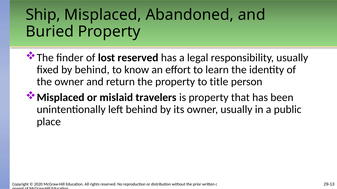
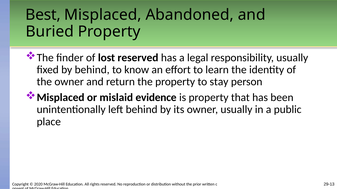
Ship: Ship -> Best (43, 15)
title: title -> stay (219, 82)
travelers: travelers -> evidence (156, 98)
